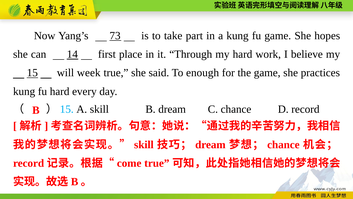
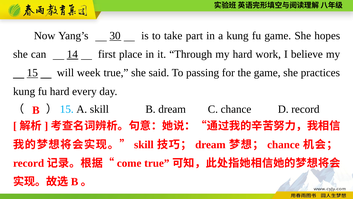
73: 73 -> 30 (115, 36)
enough: enough -> passing (203, 73)
